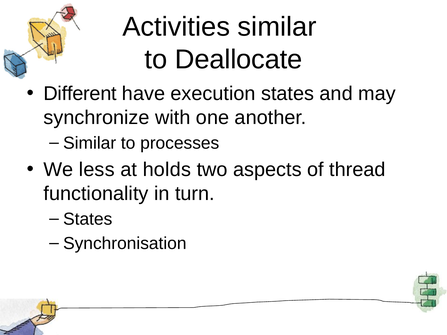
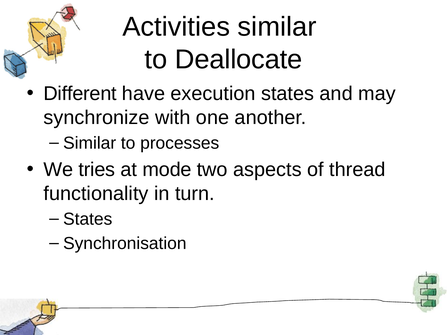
less: less -> tries (97, 170)
holds: holds -> mode (167, 170)
